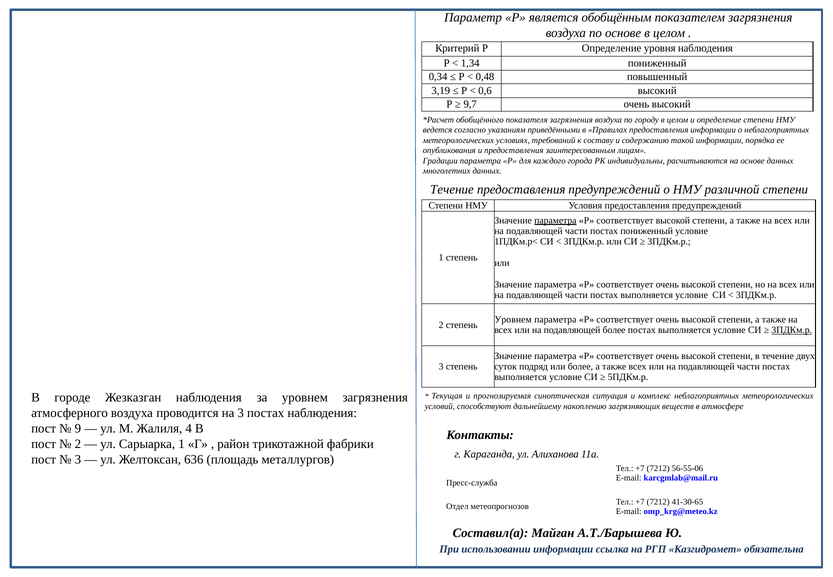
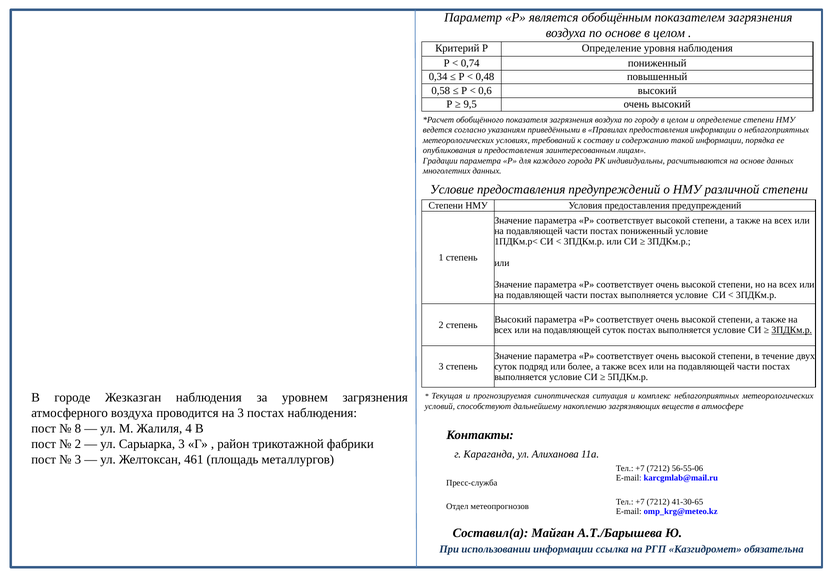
1,34: 1,34 -> 0,74 (470, 63)
3,19: 3,19 -> 0,58 (441, 90)
9,7: 9,7 -> 9,5 (470, 104)
Течение: Течение -> Условие (452, 190)
параметра underline: present -> none (555, 220)
Уровнем: Уровнем -> Высокий (513, 319)
подавляющей более: более -> суток (614, 330)
9: 9 -> 8 (78, 428)
Сарыарка 1: 1 -> 3 (181, 444)
636: 636 -> 461 (194, 459)
